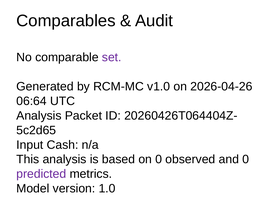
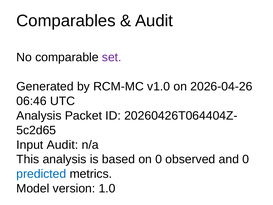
06:64: 06:64 -> 06:46 (32, 101)
Input Cash: Cash -> Audit (62, 145)
predicted colour: purple -> blue (41, 174)
